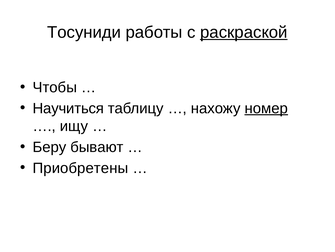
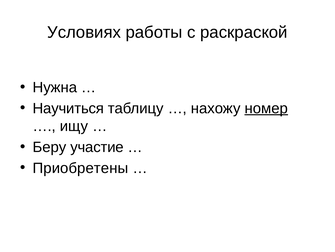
Тосуниди: Тосуниди -> Условиях (84, 32)
раскраской underline: present -> none (244, 32)
Чтобы: Чтобы -> Нужна (55, 87)
бывают: бывают -> участие (97, 147)
